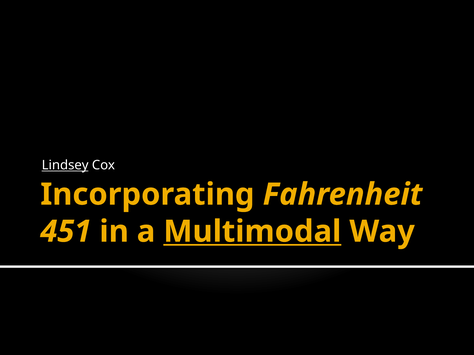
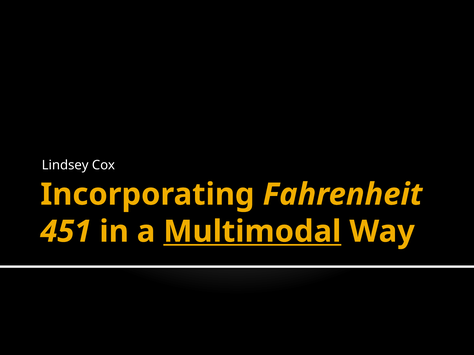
Lindsey underline: present -> none (65, 166)
